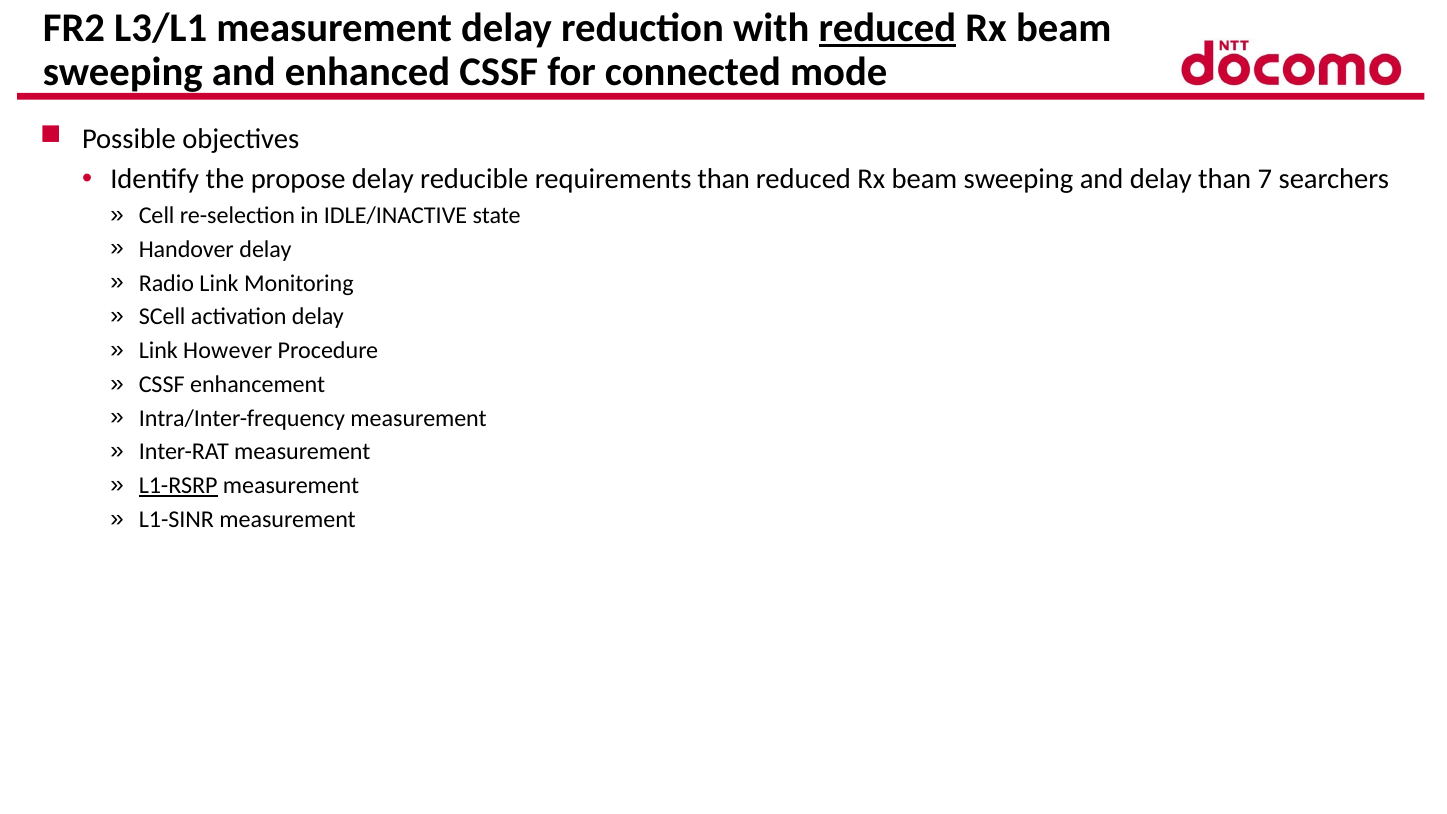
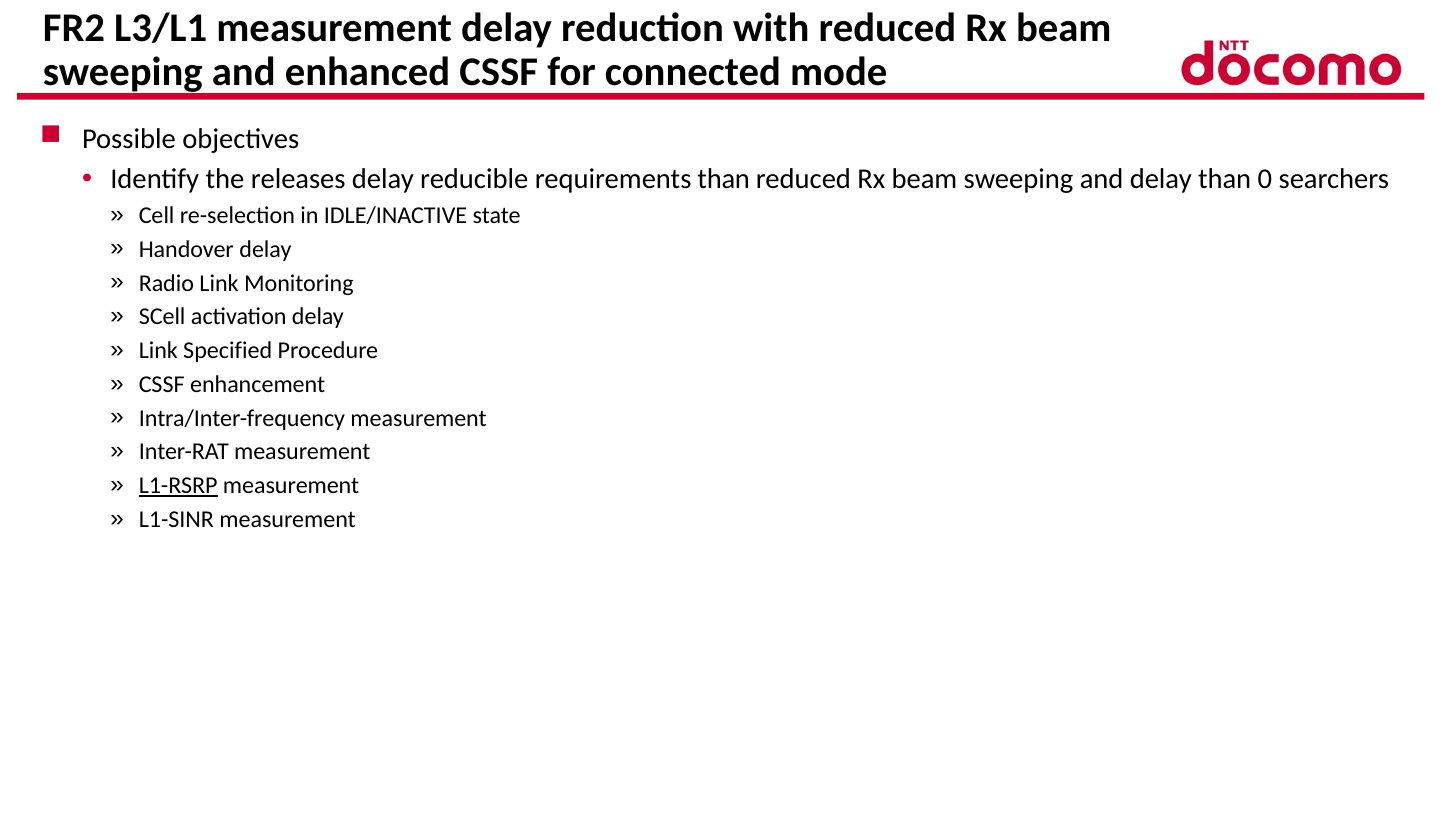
reduced underline: present -> none (887, 28)
propose: propose -> releases (298, 180)
7: 7 -> 0 (1265, 180)
However: However -> Specified (228, 351)
